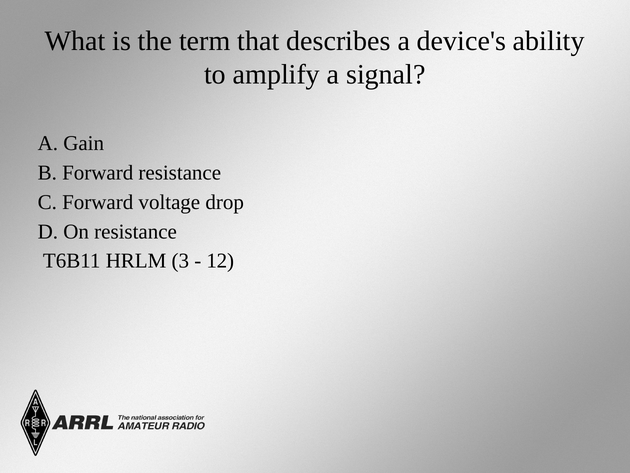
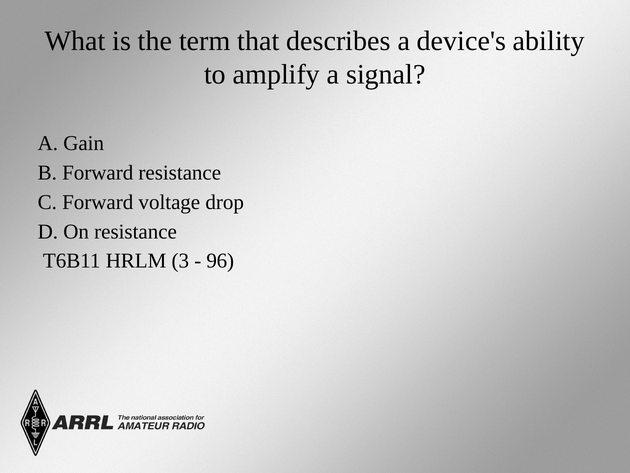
12: 12 -> 96 (220, 261)
